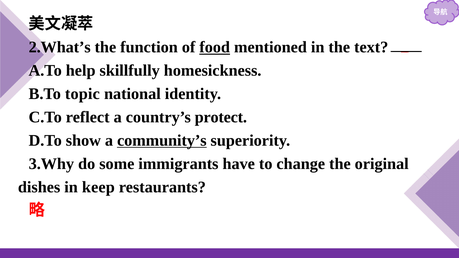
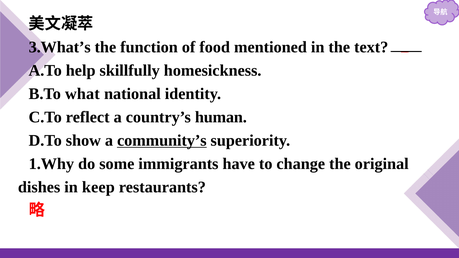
2.What’s: 2.What’s -> 3.What’s (60, 47)
food underline: present -> none (215, 47)
topic: topic -> what (82, 94)
protect: protect -> human (221, 117)
3.Why: 3.Why -> 1.Why (51, 164)
